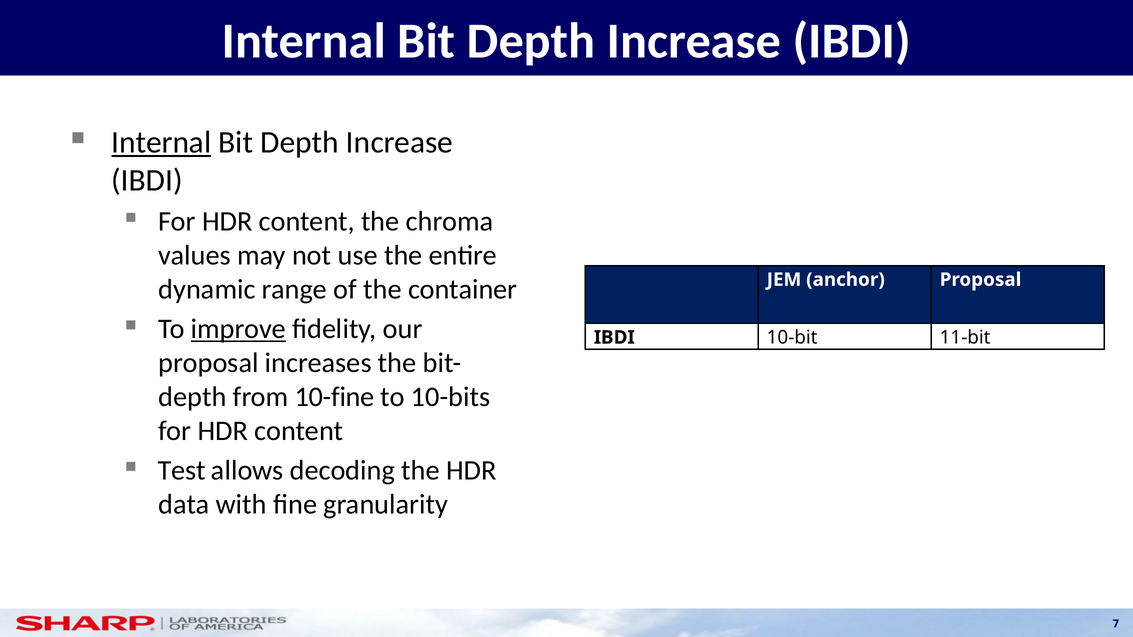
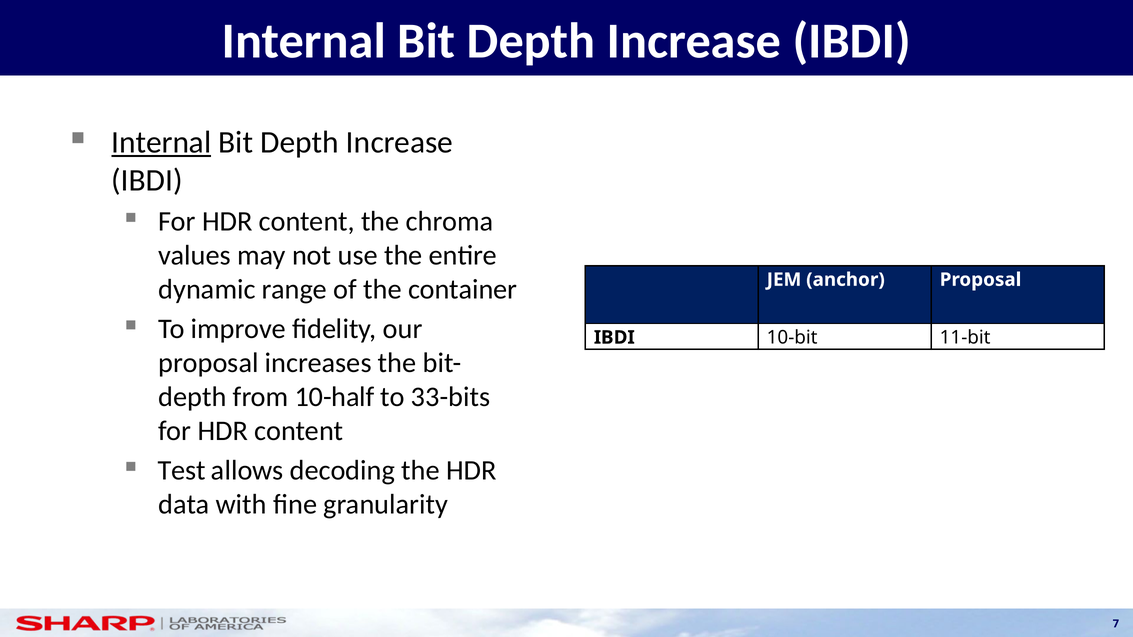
improve underline: present -> none (238, 329)
10-fine: 10-fine -> 10-half (335, 397)
10-bits: 10-bits -> 33-bits (451, 397)
